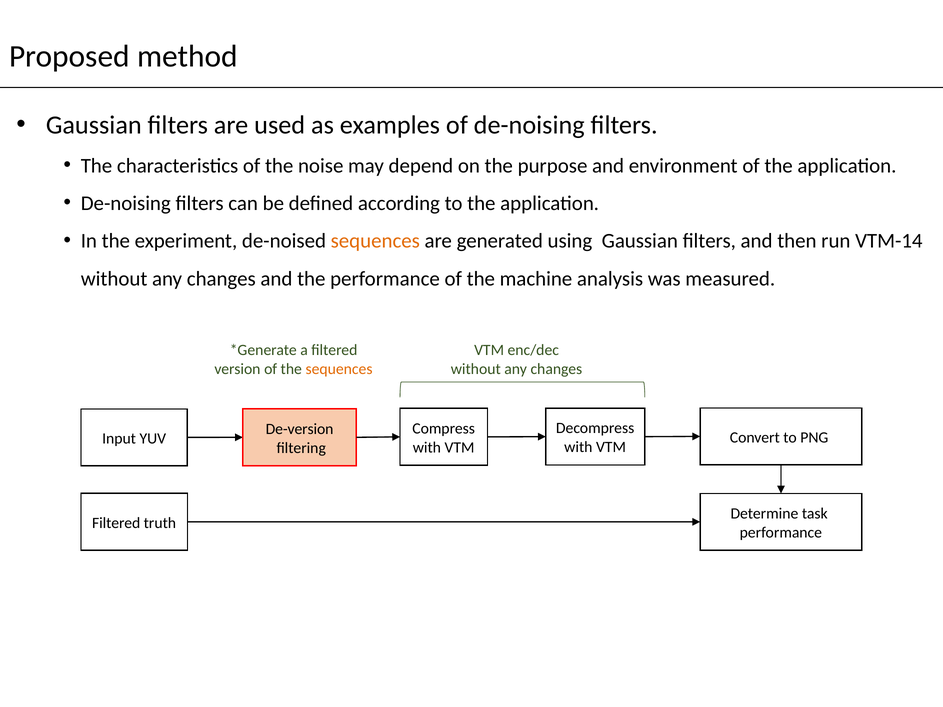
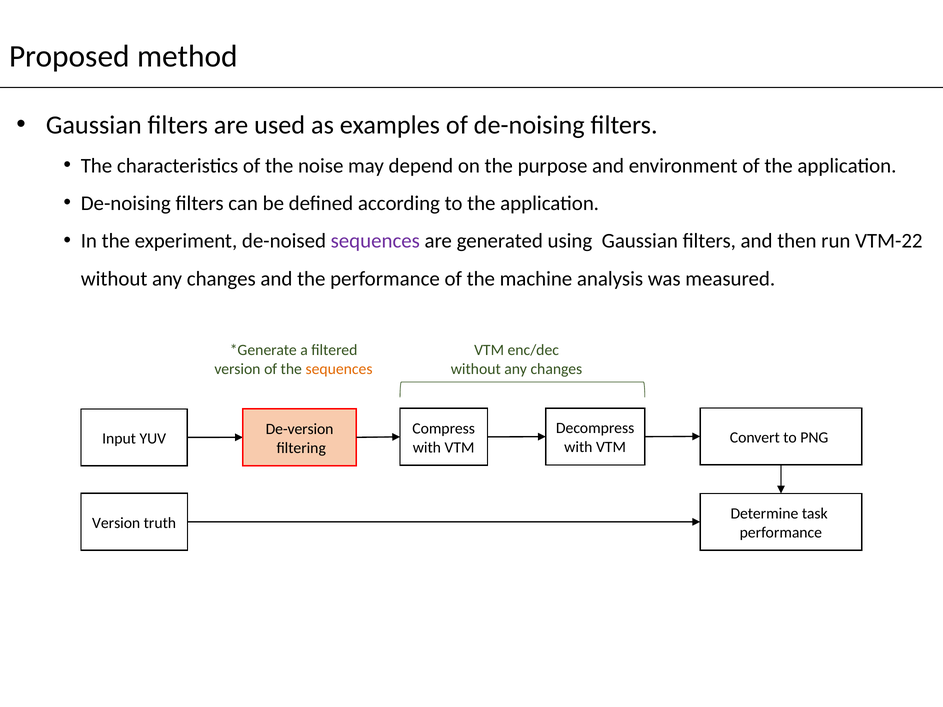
sequences colour: orange -> purple (375, 241)
VTM-14: VTM-14 -> VTM-22 (889, 241)
Filtered: Filtered -> Version (116, 523)
